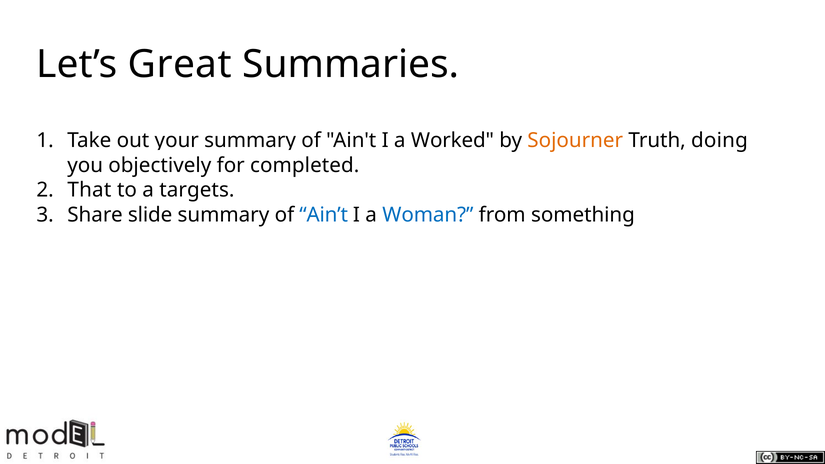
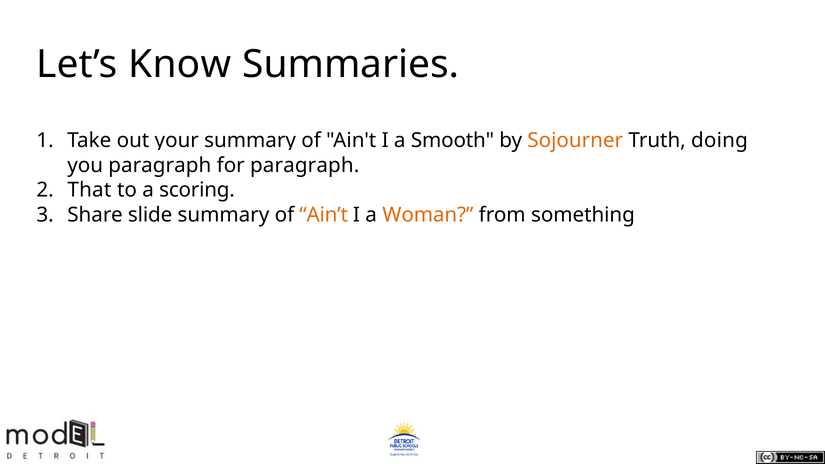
Great: Great -> Know (180, 64)
Worked: Worked -> Smooth (453, 141)
you objectively: objectively -> paragraph (160, 165)
for completed: completed -> paragraph (305, 165)
targets: targets -> scoring (197, 190)
Ain’t colour: blue -> orange (324, 215)
Woman colour: blue -> orange (428, 215)
